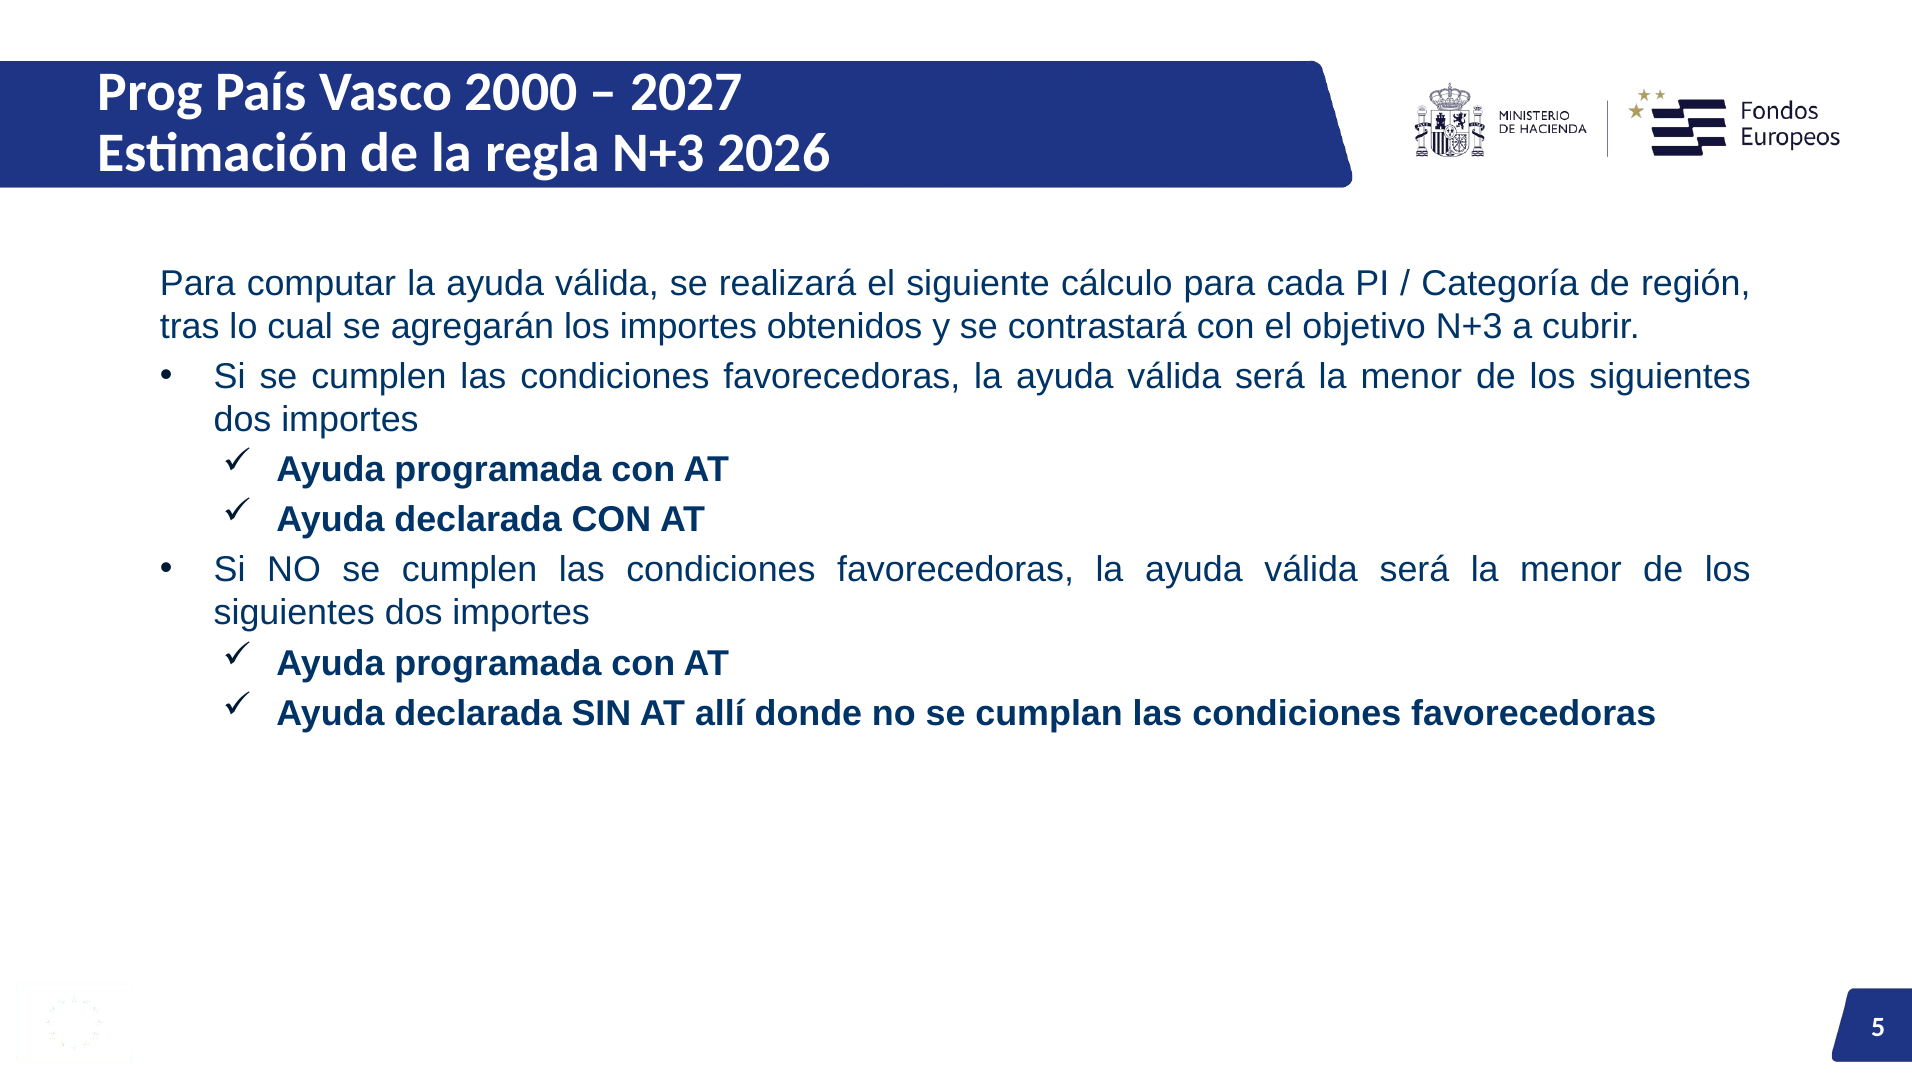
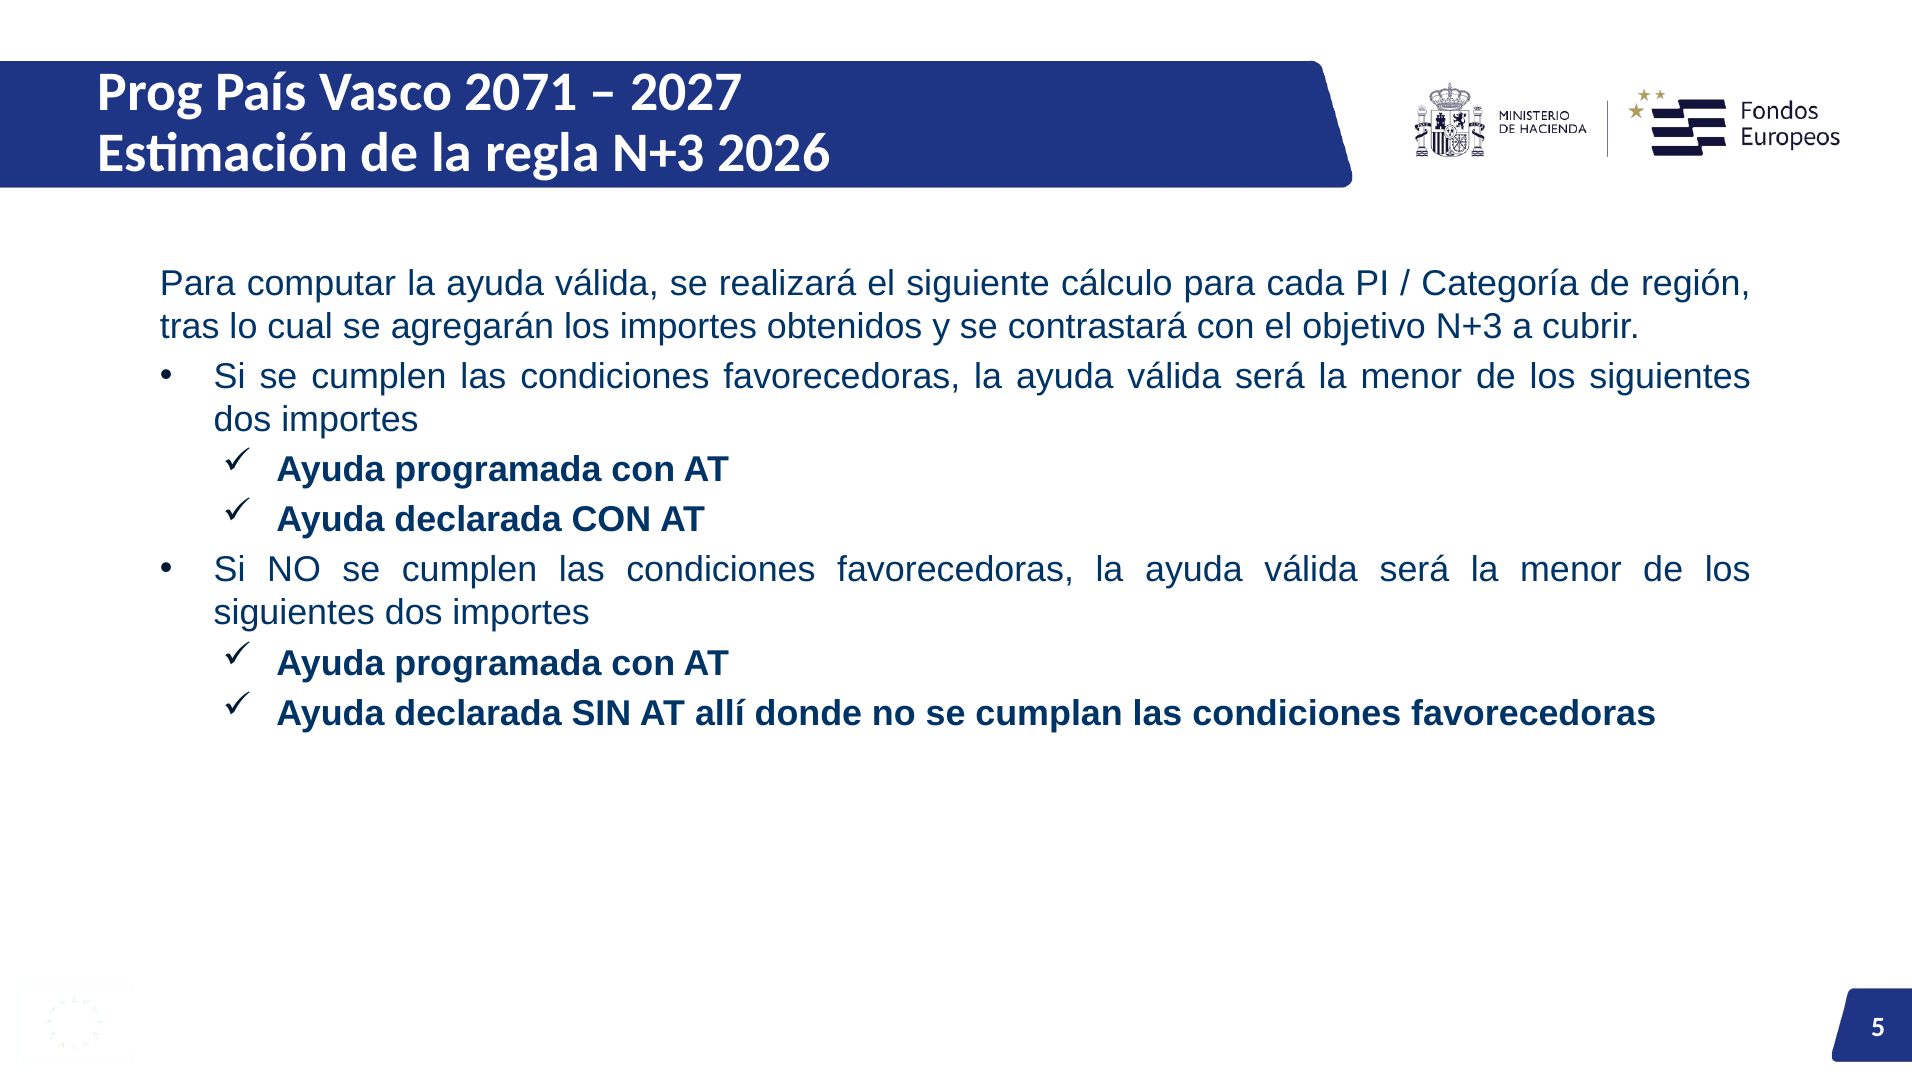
2000: 2000 -> 2071 (521, 93)
